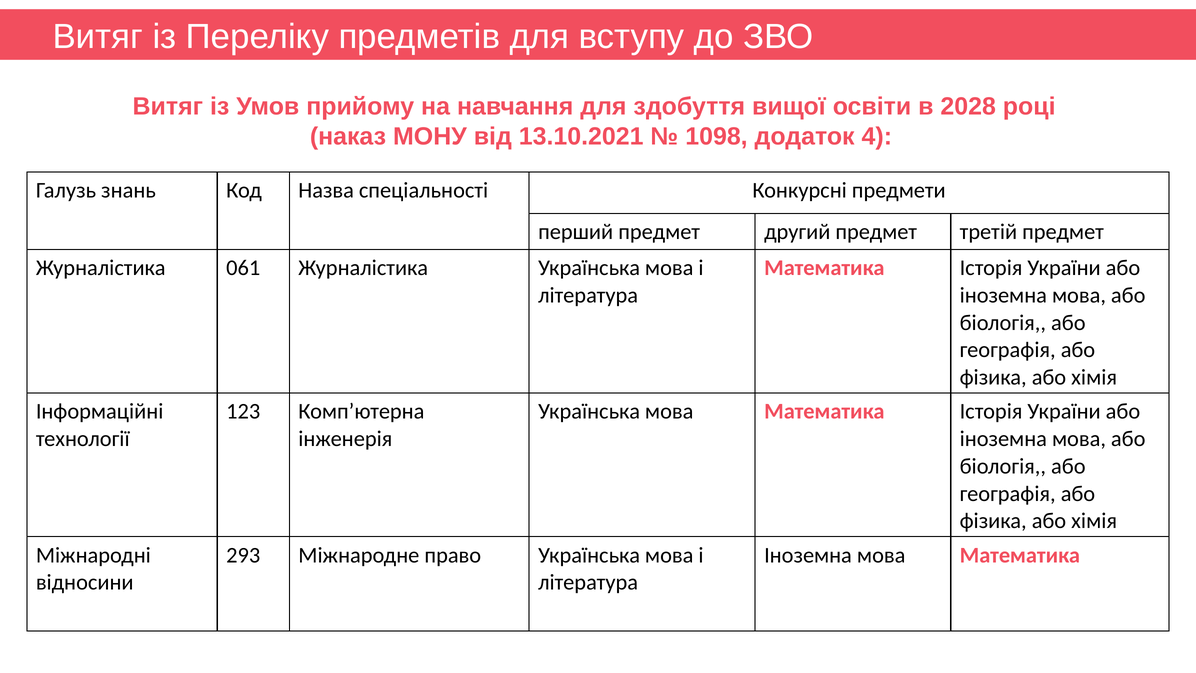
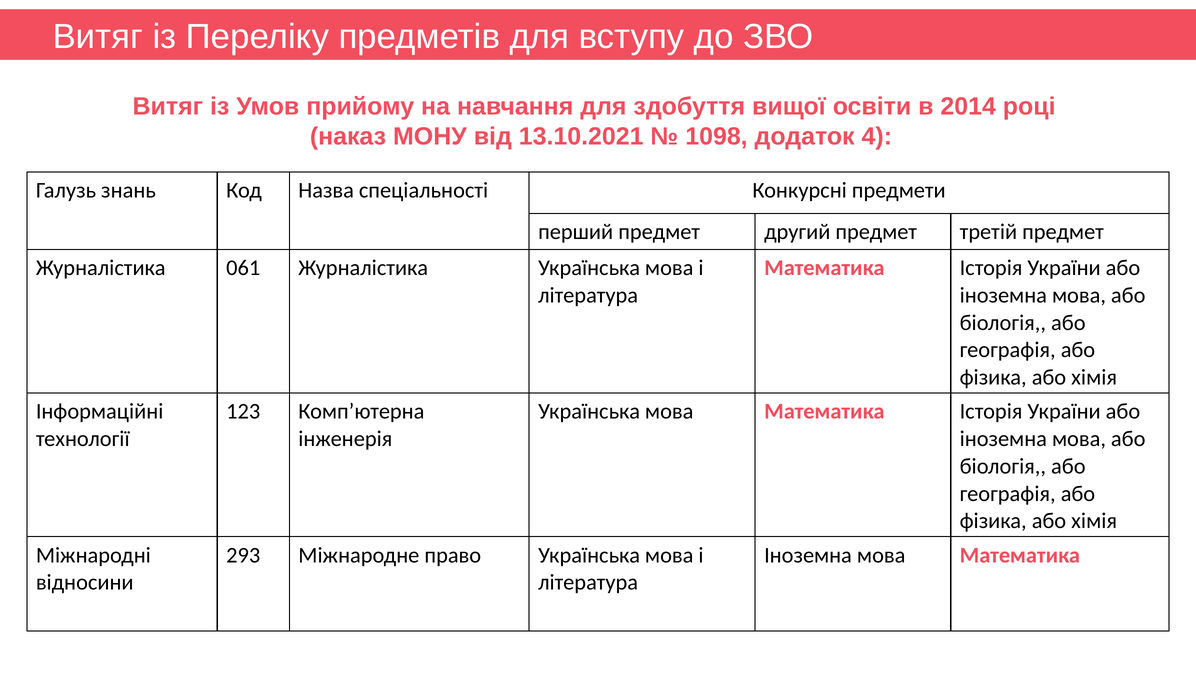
2028: 2028 -> 2014 (968, 107)
